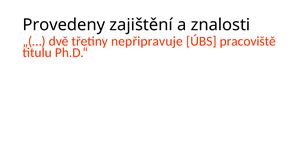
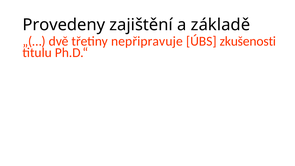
znalosti: znalosti -> základě (220, 25)
pracoviště: pracoviště -> zkušenosti (248, 41)
